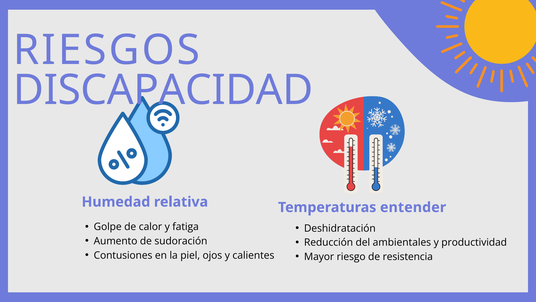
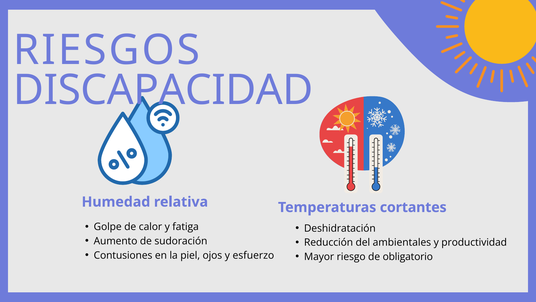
entender: entender -> cortantes (413, 207)
calientes: calientes -> esfuerzo (253, 255)
resistencia: resistencia -> obligatorio (408, 256)
